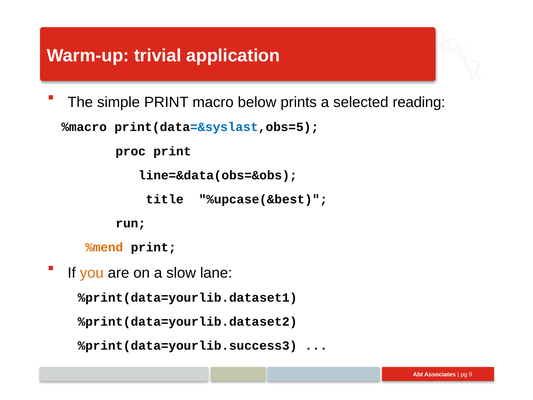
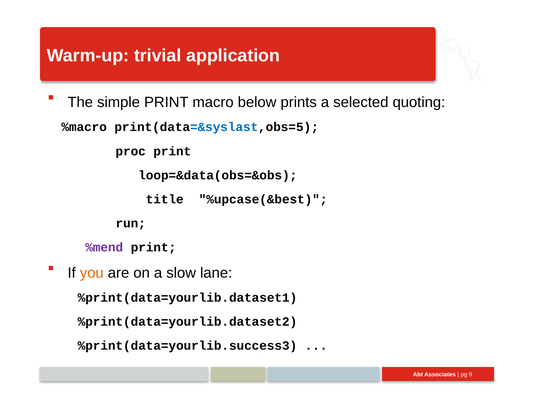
reading: reading -> quoting (419, 102)
line=&data(obs=&obs: line=&data(obs=&obs -> loop=&data(obs=&obs (218, 175)
%mend colour: orange -> purple (104, 247)
